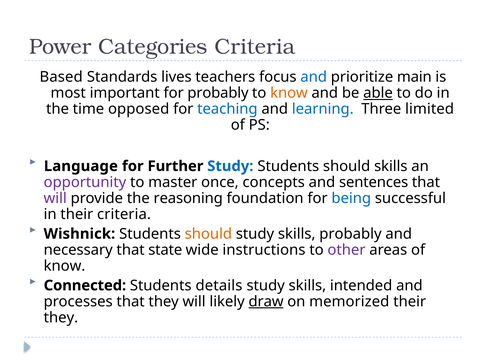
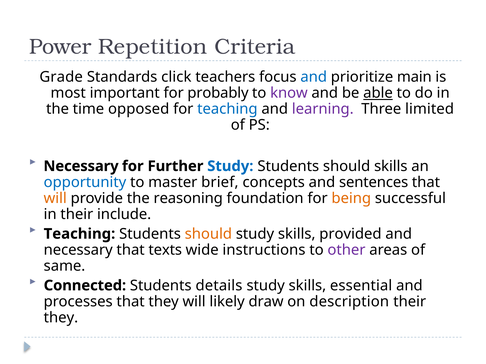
Categories: Categories -> Repetition (153, 47)
Based: Based -> Grade (61, 77)
lives: lives -> click (176, 77)
know colour: orange -> purple (289, 93)
learning colour: blue -> purple (323, 109)
Language: Language -> Necessary (81, 166)
opportunity colour: purple -> blue (85, 182)
once: once -> brief (220, 182)
will colour: purple -> orange (55, 198)
being colour: blue -> orange (351, 198)
their criteria: criteria -> include (124, 214)
Wishnick: Wishnick -> Teaching (79, 234)
skills probably: probably -> provided (350, 234)
state: state -> texts (165, 250)
know: know -> same (64, 266)
intended: intended -> essential (361, 286)
draw underline: present -> none (266, 302)
memorized: memorized -> description (349, 302)
